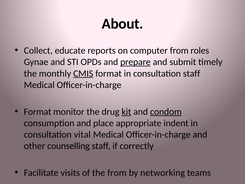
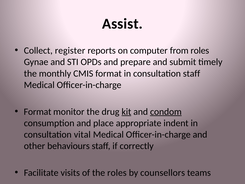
About: About -> Assist (122, 24)
educate: educate -> register (70, 50)
prepare underline: present -> none (135, 62)
CMIS underline: present -> none (83, 73)
counselling: counselling -> behaviours (68, 146)
the from: from -> roles (117, 173)
networking: networking -> counsellors (163, 173)
